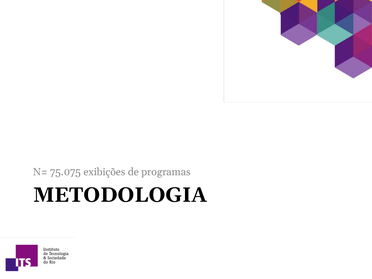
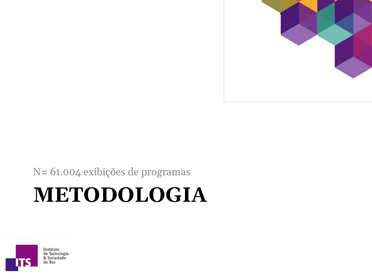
75.075: 75.075 -> 61.004 (66, 172)
